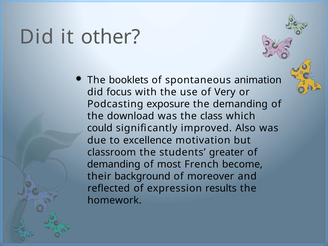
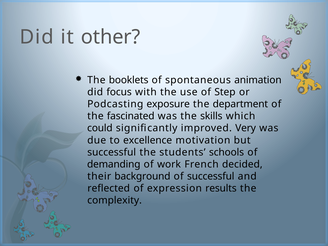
Very: Very -> Step (225, 92)
the demanding: demanding -> department (240, 104)
download: download -> fascinated (131, 116)
class: class -> skills (211, 116)
Also: Also -> Very (246, 128)
classroom: classroom -> successful (112, 152)
greater: greater -> schools (227, 152)
most: most -> work (169, 164)
become: become -> decided (242, 164)
of moreover: moreover -> successful (211, 176)
homework: homework -> complexity (115, 200)
